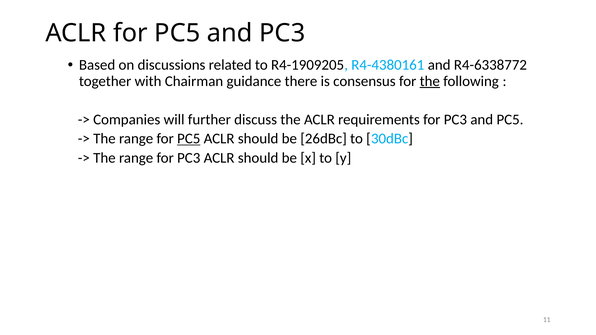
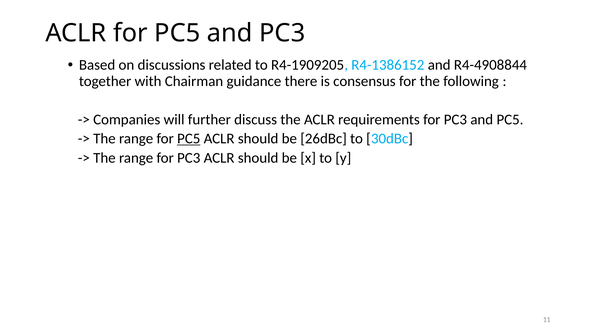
R4-4380161: R4-4380161 -> R4-1386152 (388, 65)
R4-6338772: R4-6338772 -> R4-4908844 (490, 65)
the underline: present -> none (430, 81)
